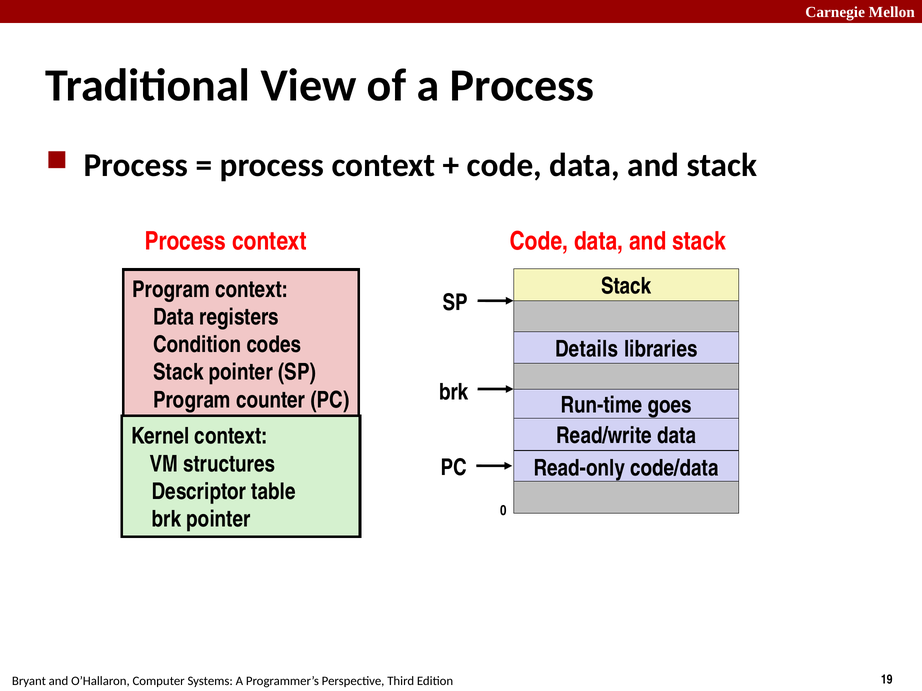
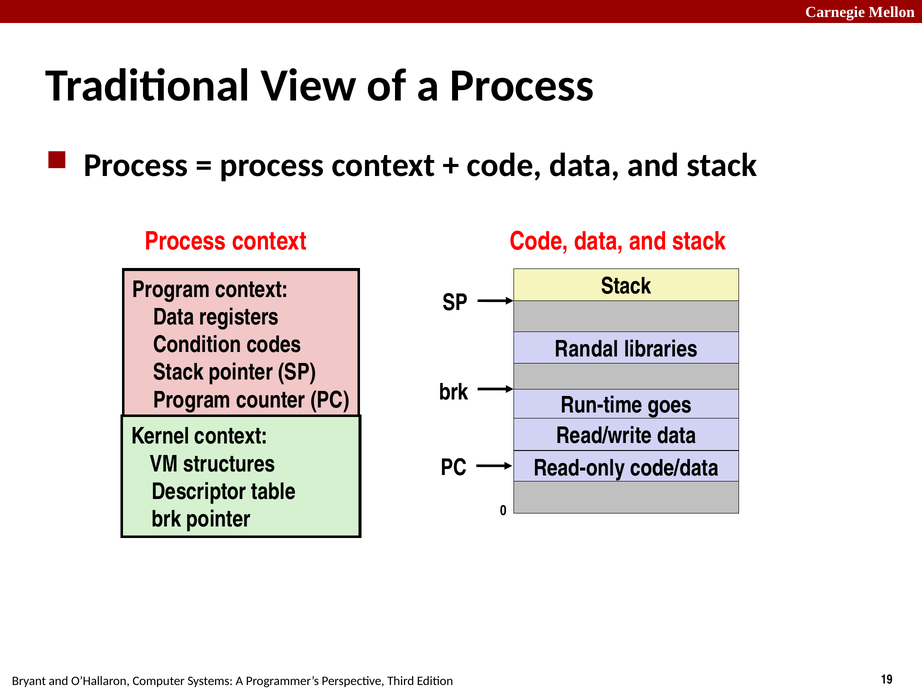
Details: Details -> Randal (587, 349)
